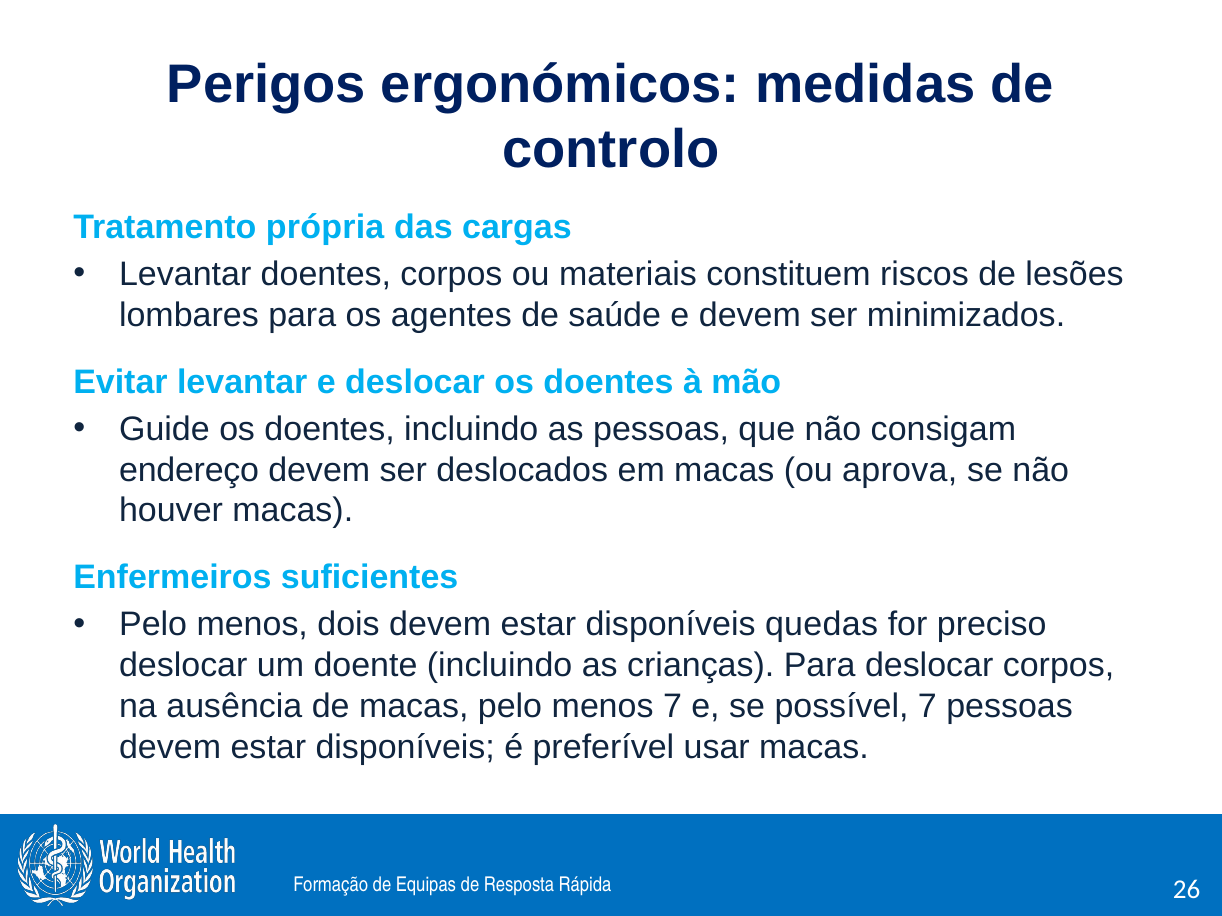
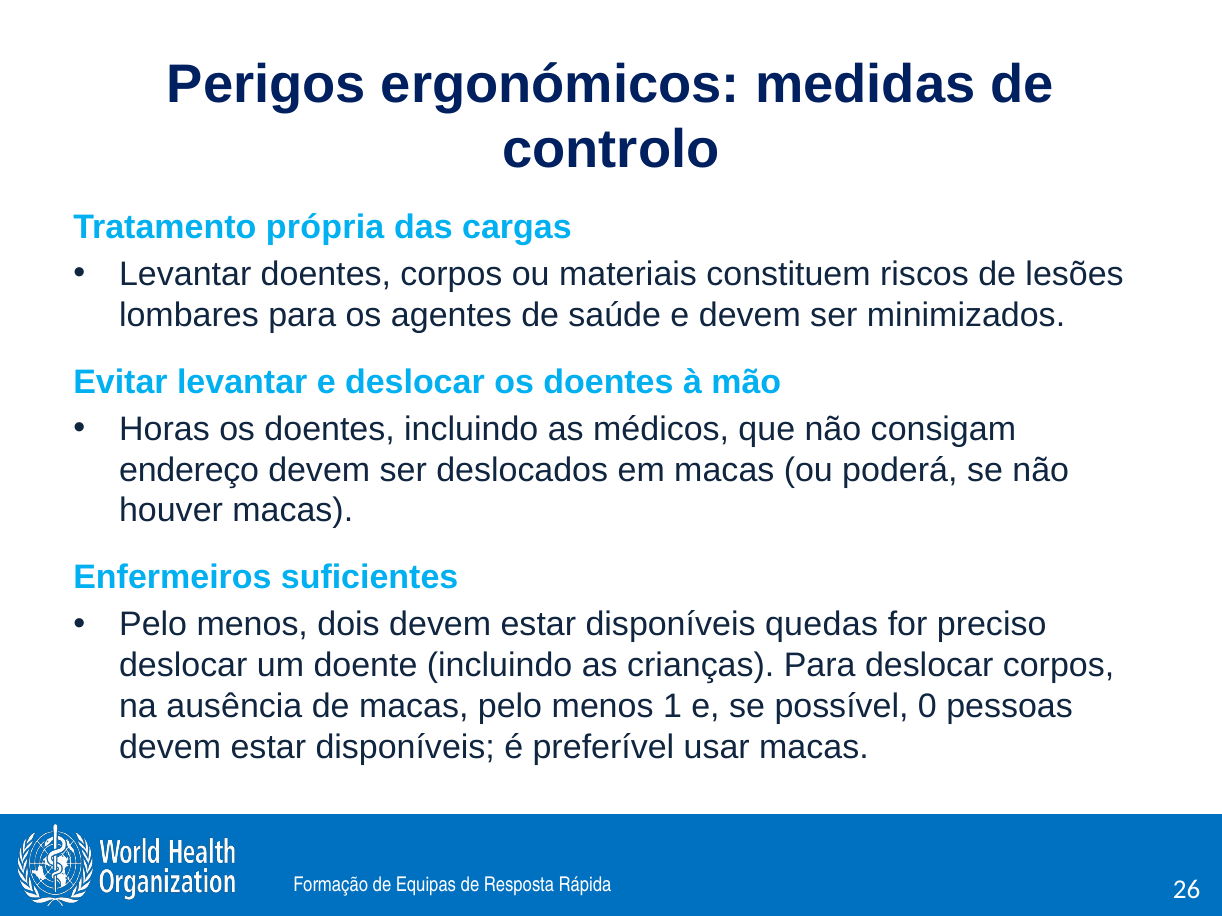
Guide: Guide -> Horas (164, 430)
as pessoas: pessoas -> médicos (661, 430)
aprova: aprova -> poderá (900, 470)
menos 7: 7 -> 1 (672, 707)
possível 7: 7 -> 0 (927, 707)
